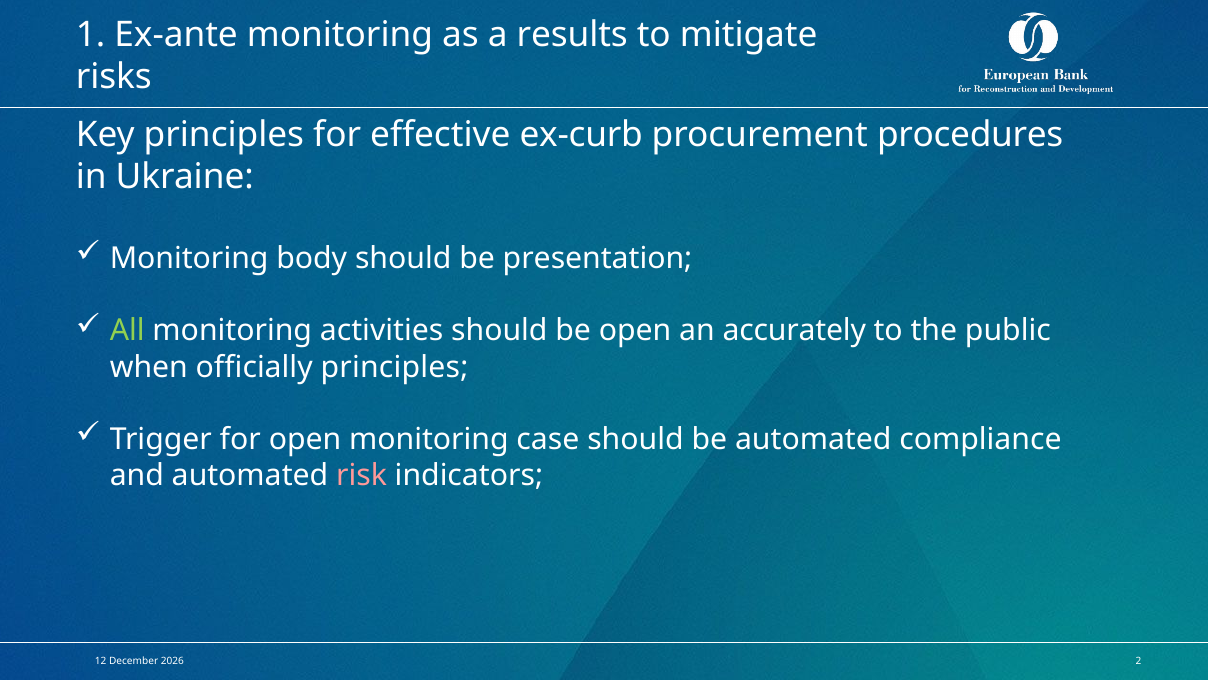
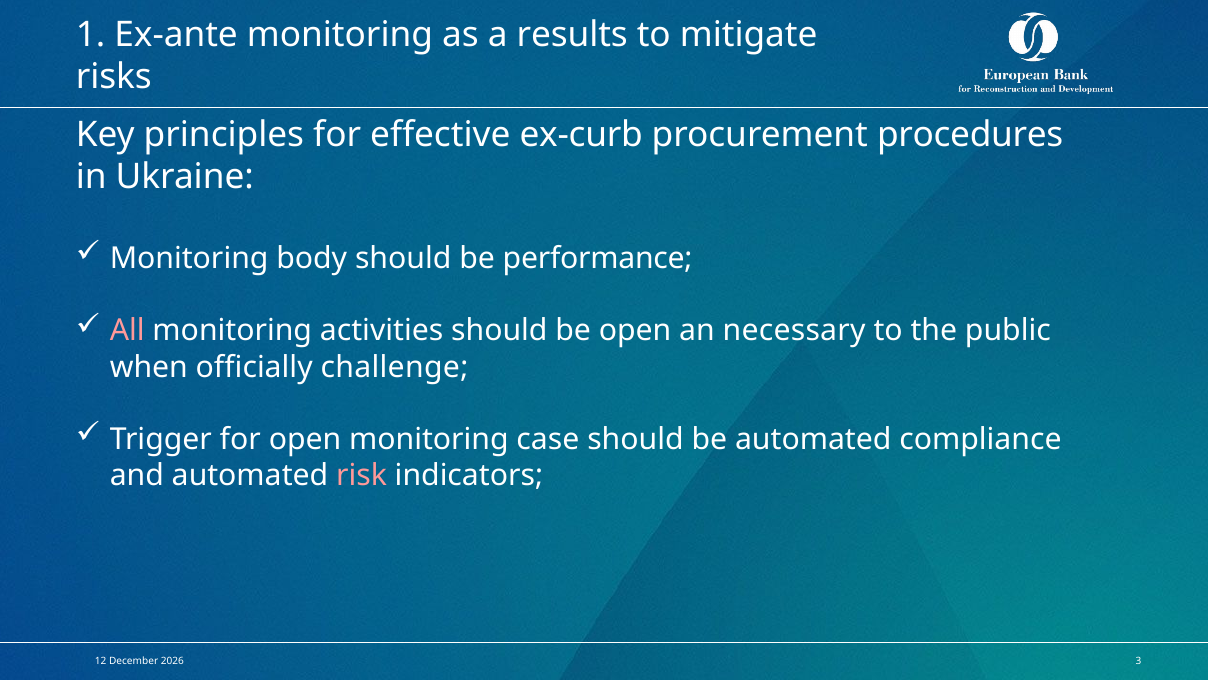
presentation: presentation -> performance (598, 258)
All colour: light green -> pink (127, 331)
accurately: accurately -> necessary (794, 331)
officially principles: principles -> challenge (394, 367)
2: 2 -> 3 (1138, 661)
